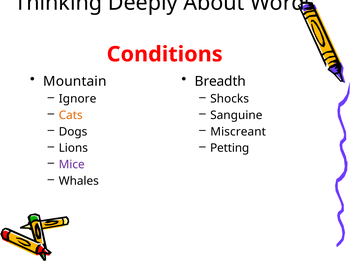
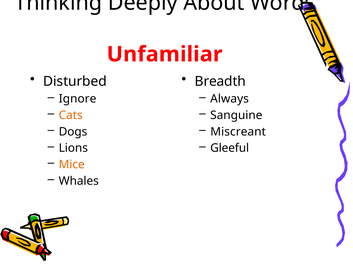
Conditions: Conditions -> Unfamiliar (165, 54)
Mountain: Mountain -> Disturbed (75, 82)
Shocks: Shocks -> Always (230, 99)
Petting: Petting -> Gleeful (230, 148)
Mice colour: purple -> orange (72, 165)
